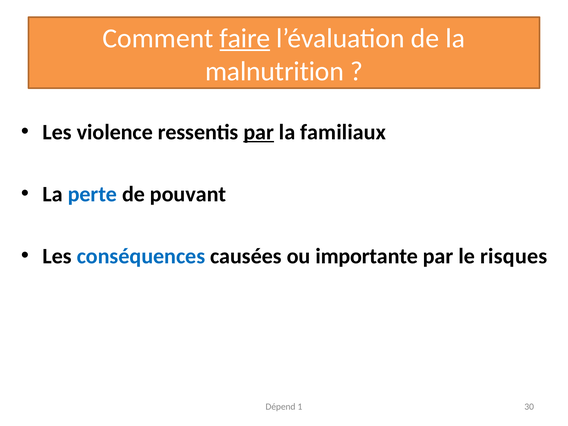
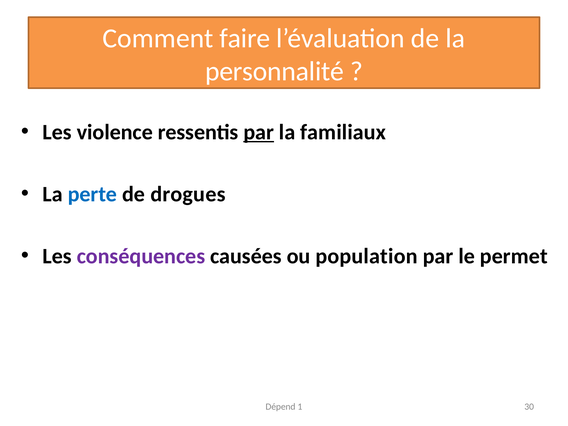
faire underline: present -> none (245, 38)
malnutrition: malnutrition -> personnalité (274, 72)
pouvant: pouvant -> drogues (188, 194)
conséquences colour: blue -> purple (141, 256)
importante: importante -> population (367, 256)
risques: risques -> permet (514, 256)
